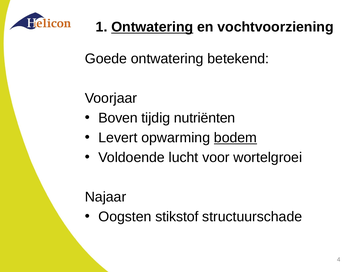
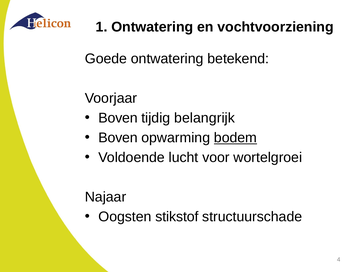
Ontwatering underline: present -> none (152, 27)
nutriënten: nutriënten -> belangrijk (205, 118)
Levert: Levert -> Boven (118, 138)
